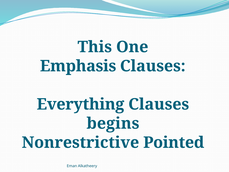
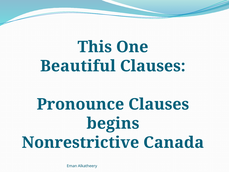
Emphasis: Emphasis -> Beautiful (78, 66)
Everything: Everything -> Pronounce (80, 104)
Pointed: Pointed -> Canada (174, 142)
